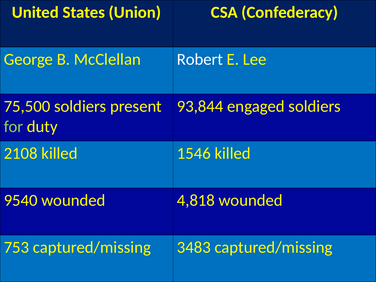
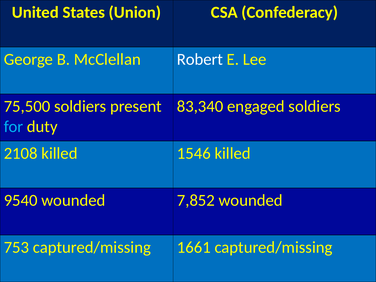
93,844: 93,844 -> 83,340 (200, 106)
for colour: light green -> light blue (13, 127)
4,818: 4,818 -> 7,852 (196, 200)
3483: 3483 -> 1661 (194, 247)
